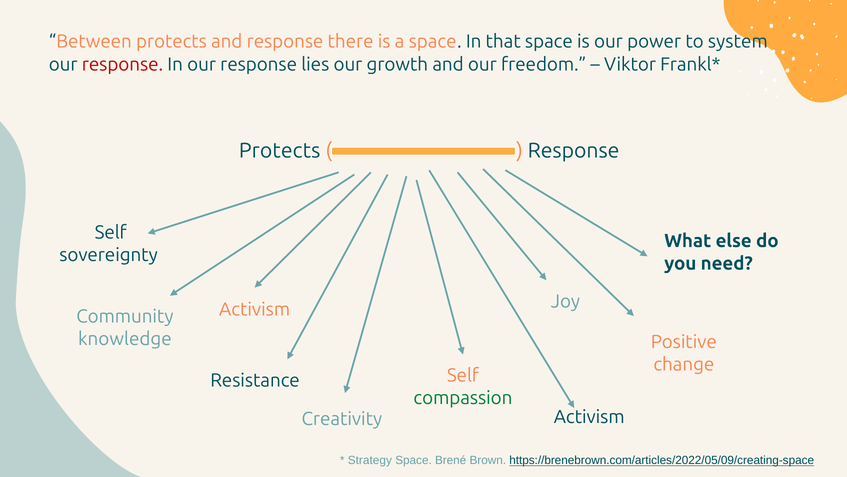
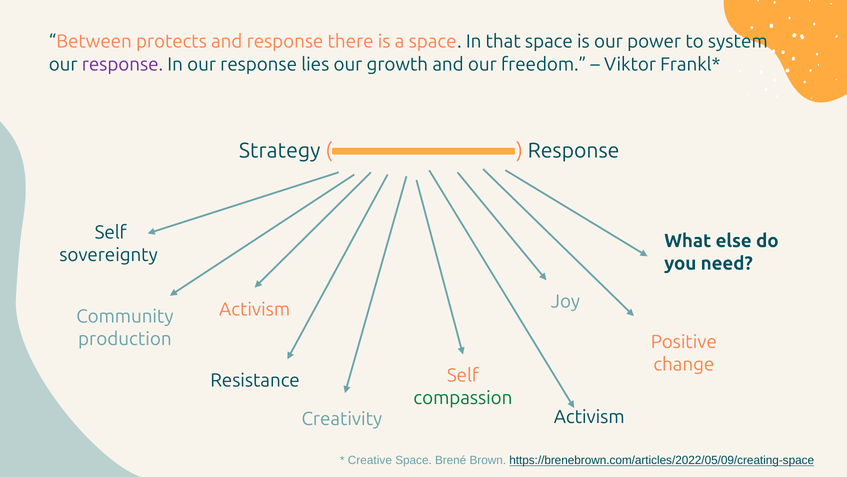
response colour: red -> purple (122, 64)
Protects: Protects -> Strategy (280, 150)
knowledge: knowledge -> production (125, 339)
Strategy: Strategy -> Creative (370, 460)
